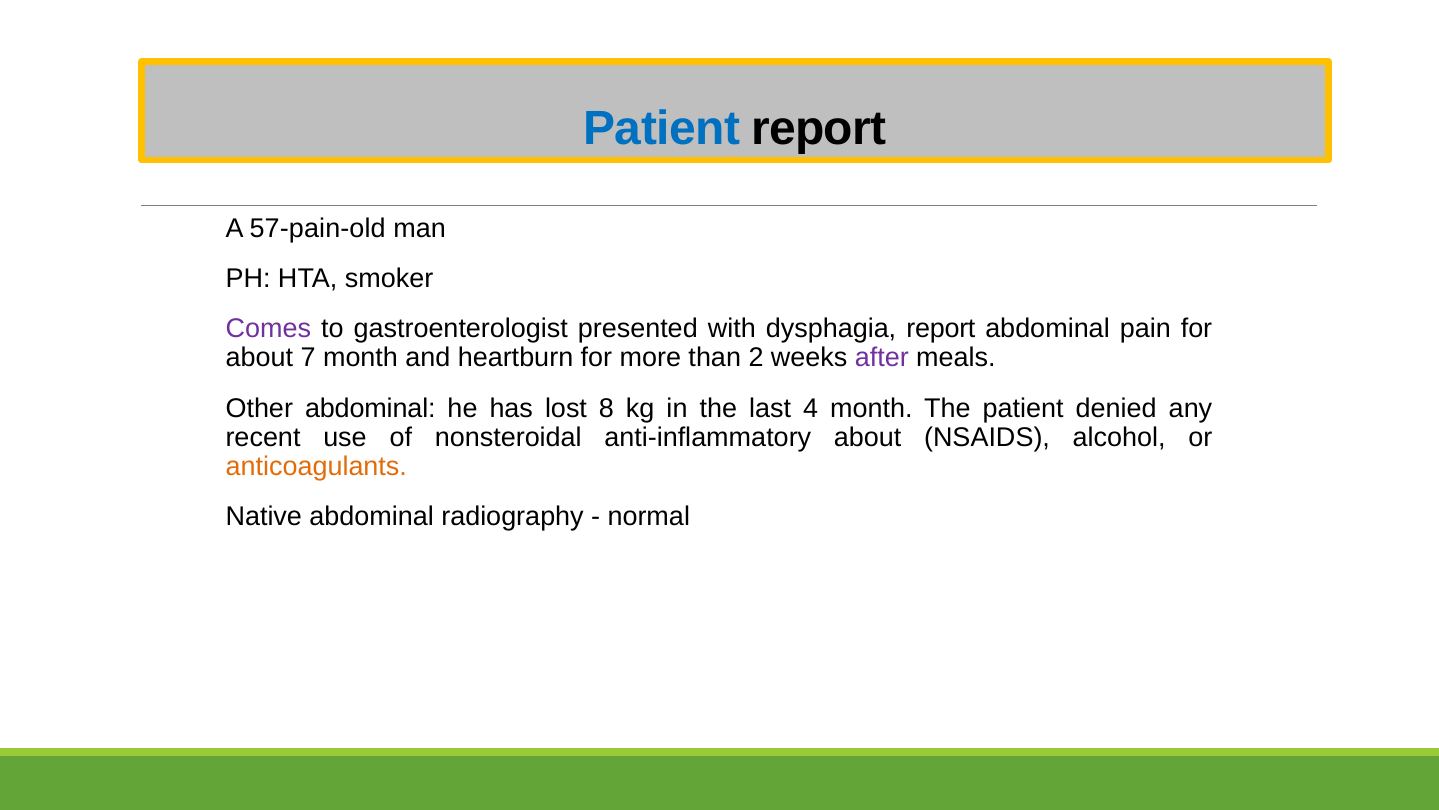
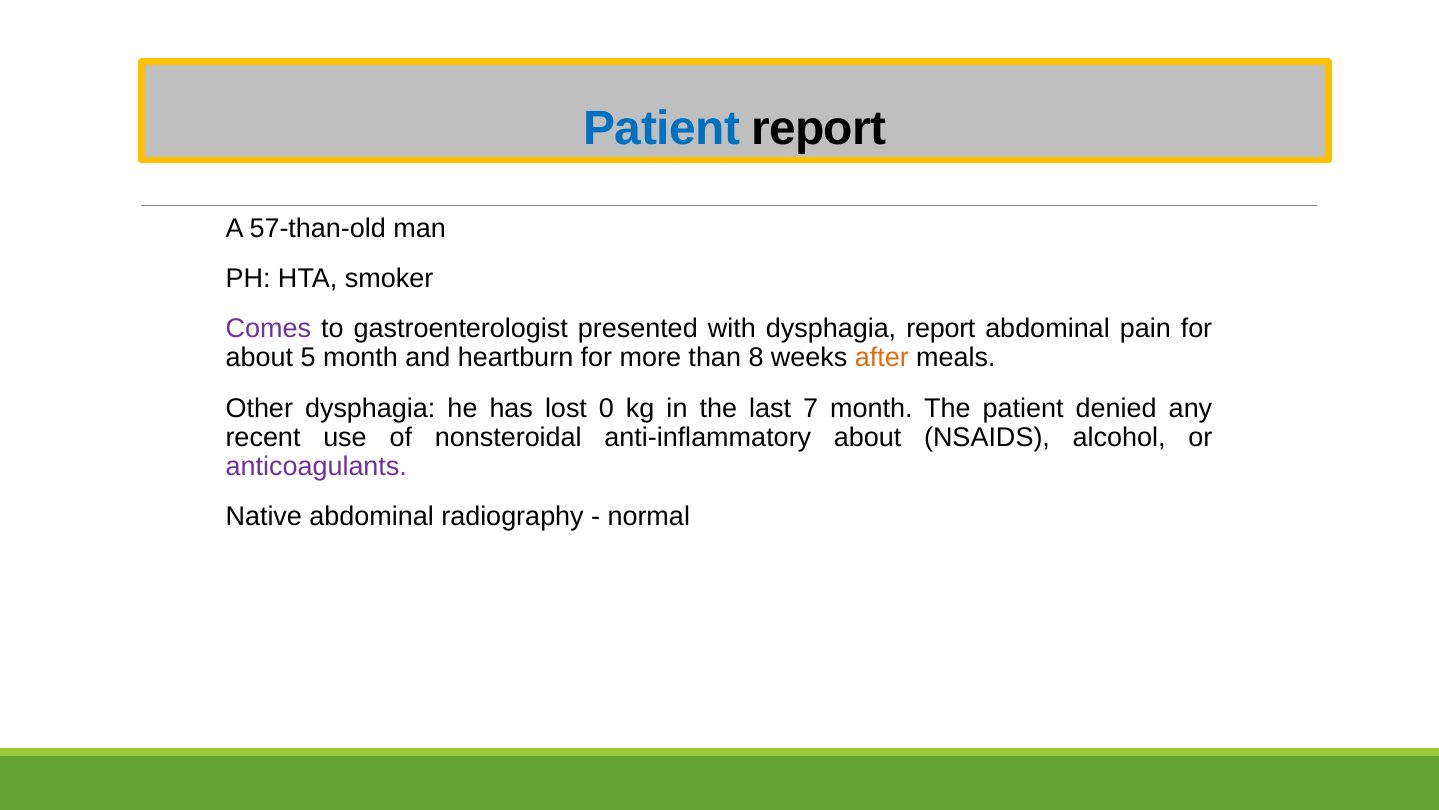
57-pain-old: 57-pain-old -> 57-than-old (318, 228)
7: 7 -> 5 (308, 358)
2: 2 -> 8 (756, 358)
after colour: purple -> orange (882, 358)
Other abdominal: abdominal -> dysphagia (370, 408)
8: 8 -> 0 (606, 408)
4: 4 -> 7 (811, 408)
anticoagulants colour: orange -> purple (316, 466)
